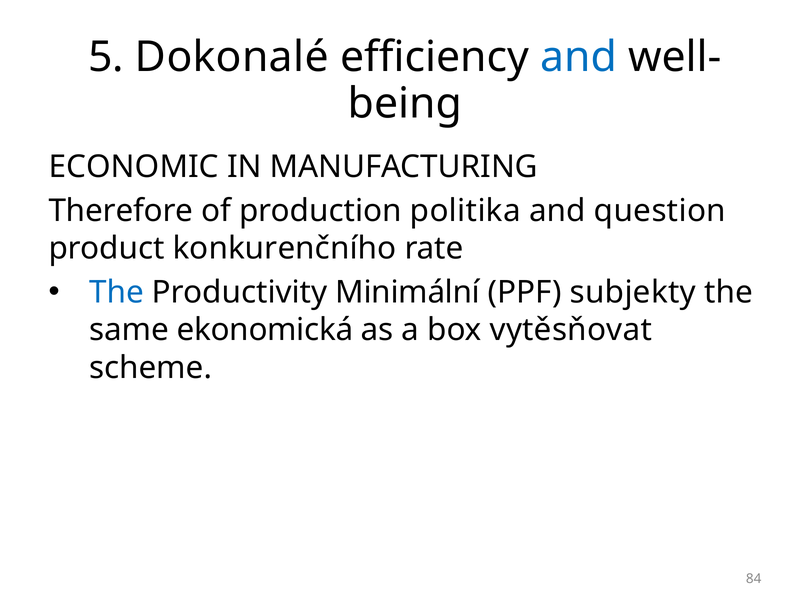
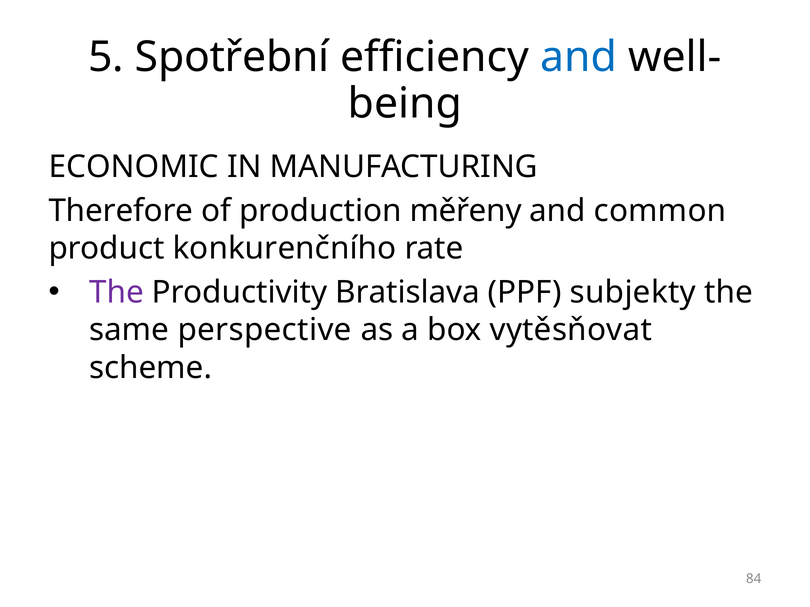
Dokonalé: Dokonalé -> Spotřební (232, 57)
politika: politika -> měřeny (466, 211)
question: question -> common (660, 211)
The colour: blue -> purple (116, 293)
Minimální: Minimální -> Bratislava (408, 293)
ekonomická: ekonomická -> perspective (265, 330)
